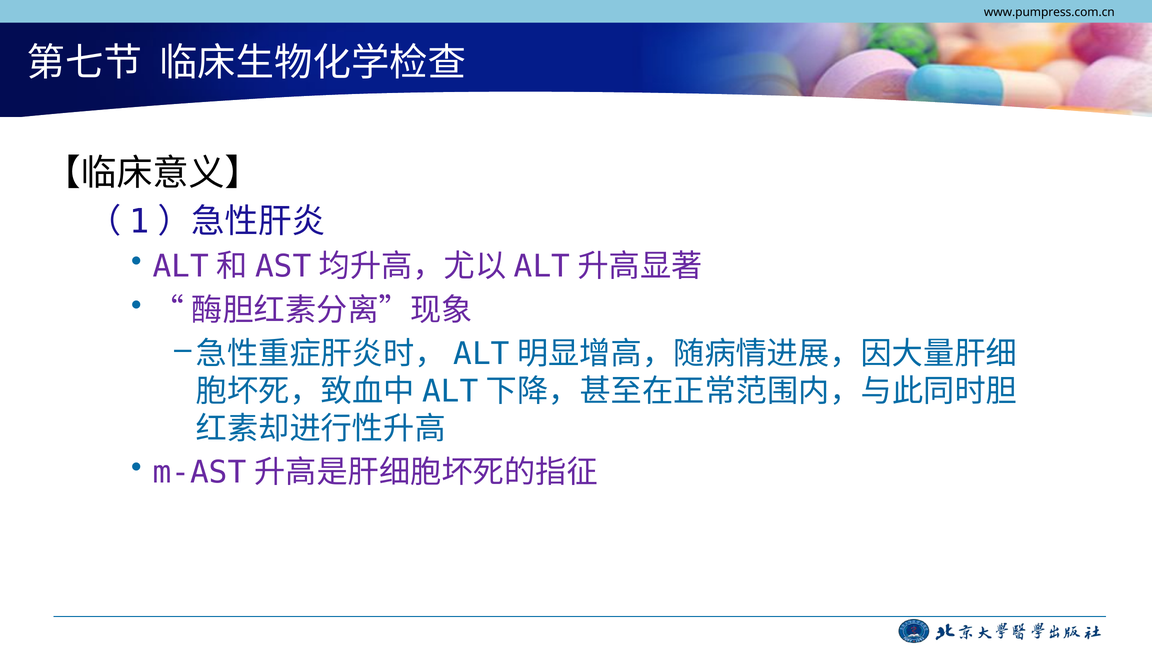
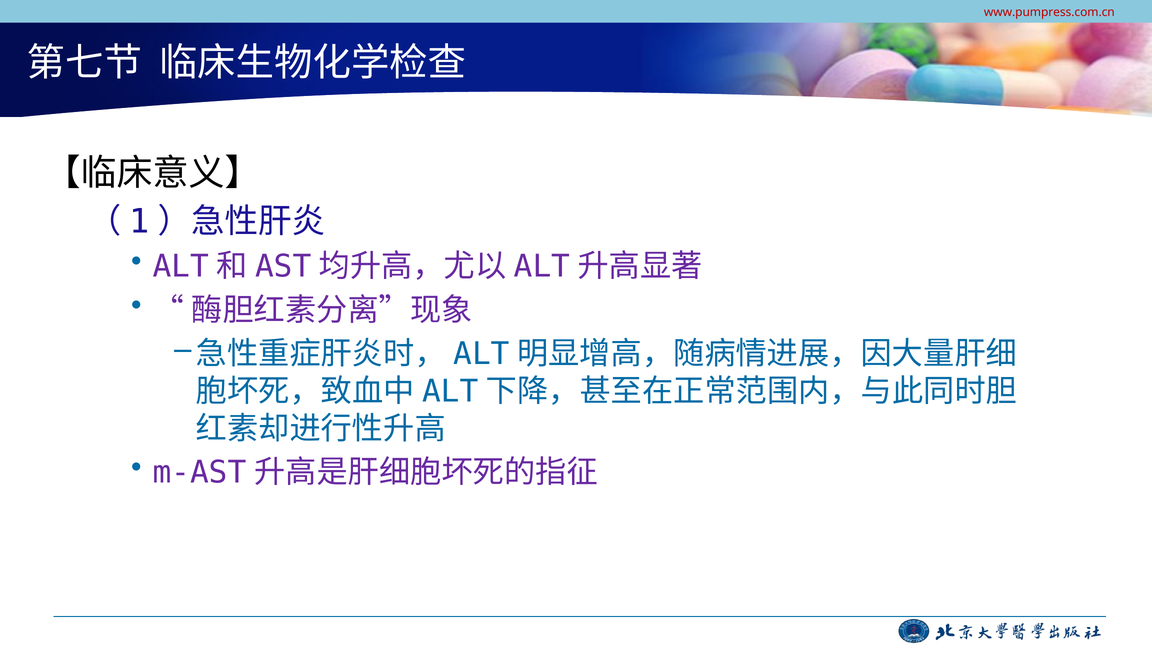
www.pumpress.com.cn colour: black -> red (1049, 12)
